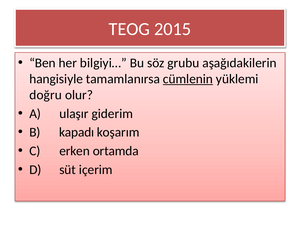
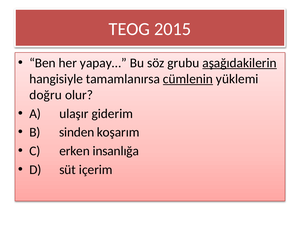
bilgiyi…: bilgiyi… -> yapay… (103, 63)
aşağıdakilerin underline: none -> present (240, 63)
kapadı: kapadı -> sinden (77, 132)
ortamda: ortamda -> insanlığa (116, 151)
